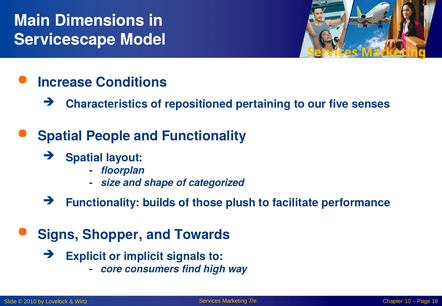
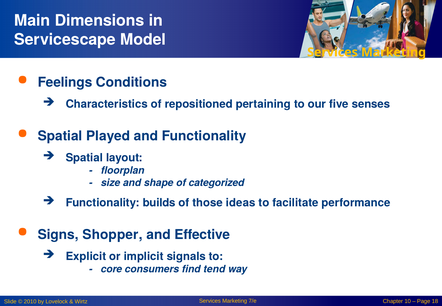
Increase: Increase -> Feelings (65, 82)
People: People -> Played (108, 136)
plush: plush -> ideas (241, 203)
Towards: Towards -> Effective (202, 235)
high: high -> tend (214, 269)
